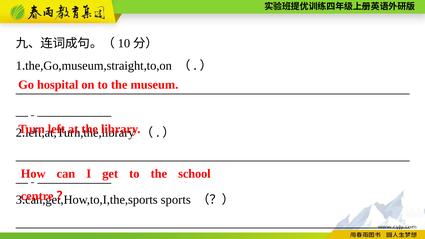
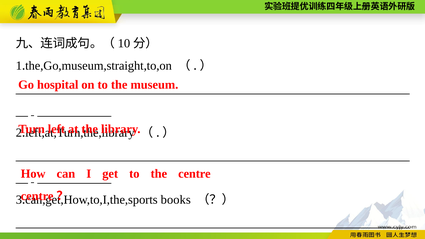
the school: school -> centre (194, 174)
sports: sports -> books (176, 200)
